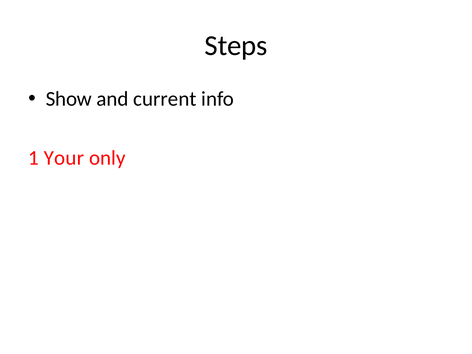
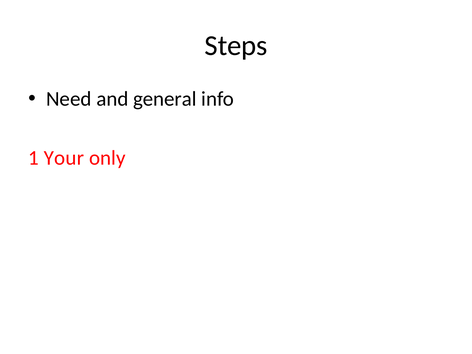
Show: Show -> Need (69, 99)
current: current -> general (165, 99)
